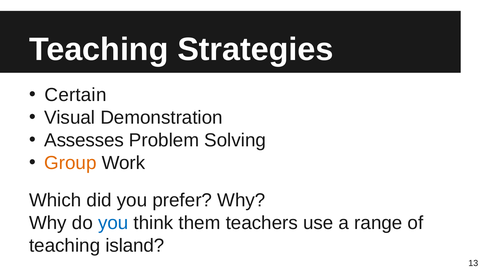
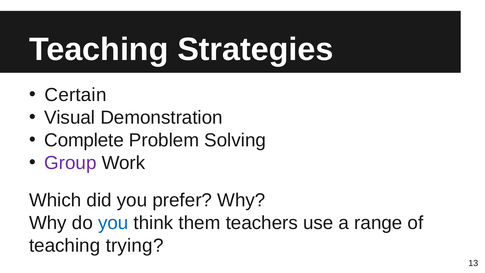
Assesses: Assesses -> Complete (84, 140)
Group colour: orange -> purple (70, 163)
island: island -> trying (135, 245)
